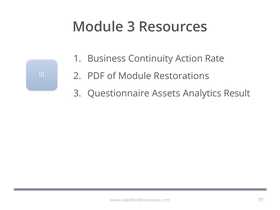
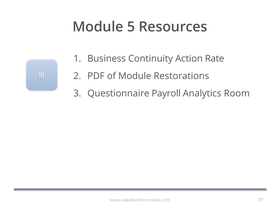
Module 3: 3 -> 5 (131, 27)
Assets: Assets -> Payroll (166, 94)
Result: Result -> Room (237, 94)
